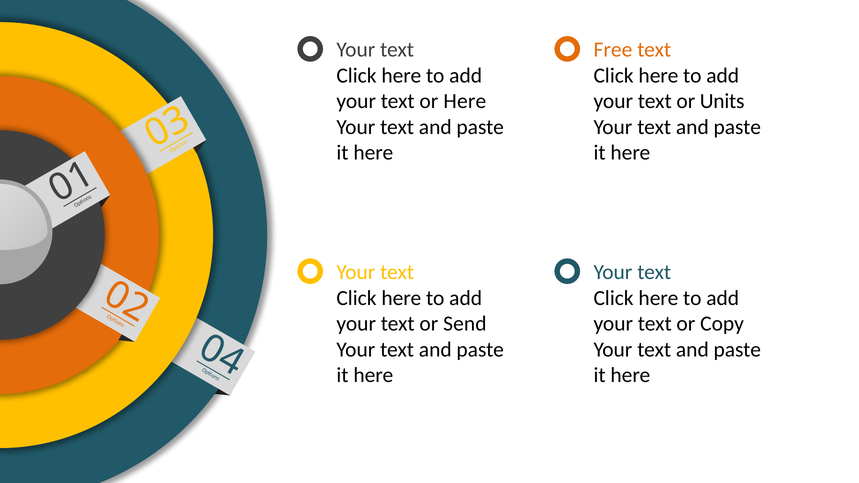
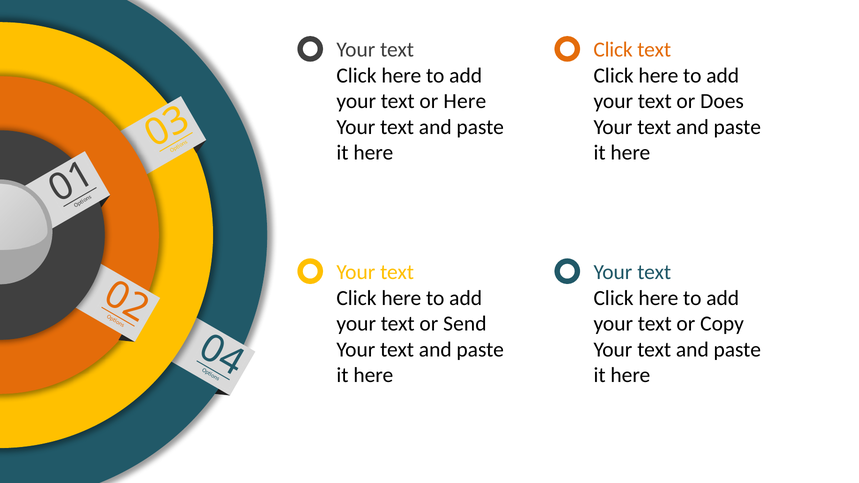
Free: Free -> Click (613, 50)
Units: Units -> Does (722, 101)
